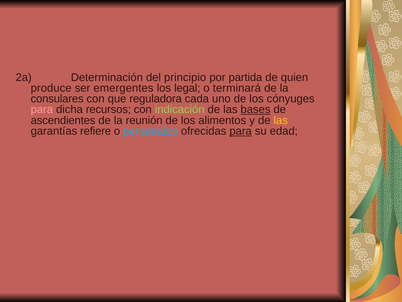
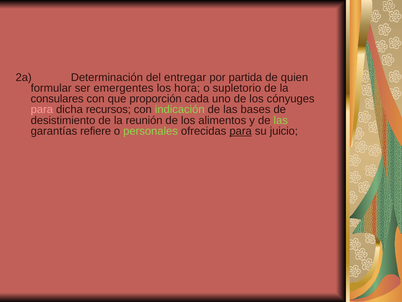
principio: principio -> entregar (185, 77)
produce: produce -> formular (51, 88)
legal: legal -> hora (187, 88)
terminará: terminará -> supletorio (237, 88)
reguladora: reguladora -> proporción (156, 99)
bases underline: present -> none (256, 109)
ascendientes: ascendientes -> desistimiento (63, 120)
las colour: yellow -> light green (281, 120)
personales colour: light blue -> light green (151, 131)
edad: edad -> juicio (284, 131)
